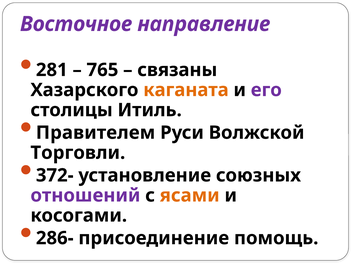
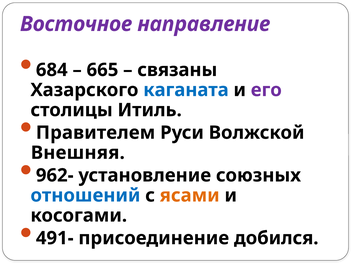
281: 281 -> 684 (52, 70)
765: 765 -> 665 (102, 70)
каганата colour: orange -> blue (186, 90)
Торговли: Торговли -> Внешняя (78, 152)
372-: 372- -> 962- (55, 175)
отношений colour: purple -> blue (85, 195)
286-: 286- -> 491- (55, 237)
помощь: помощь -> добился (276, 237)
